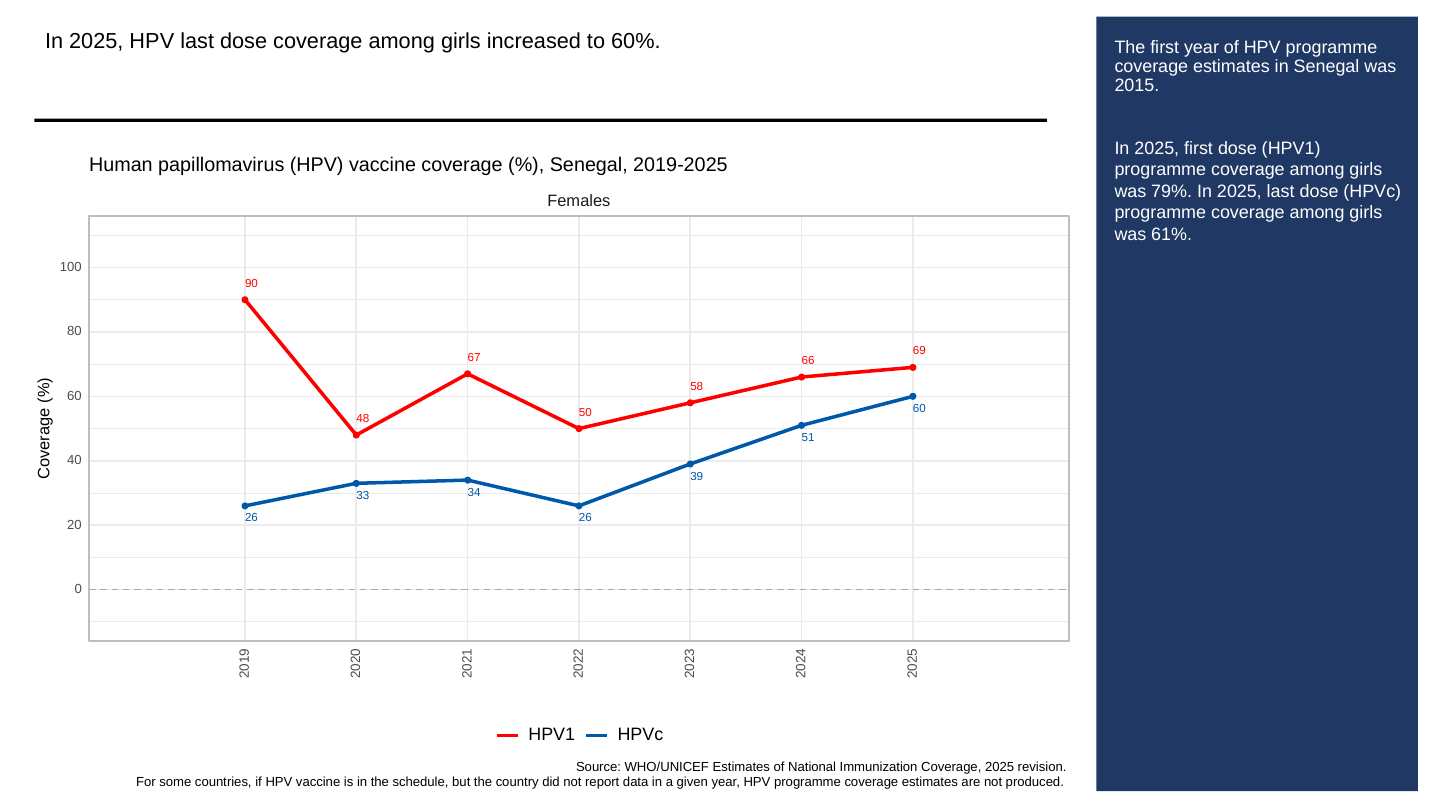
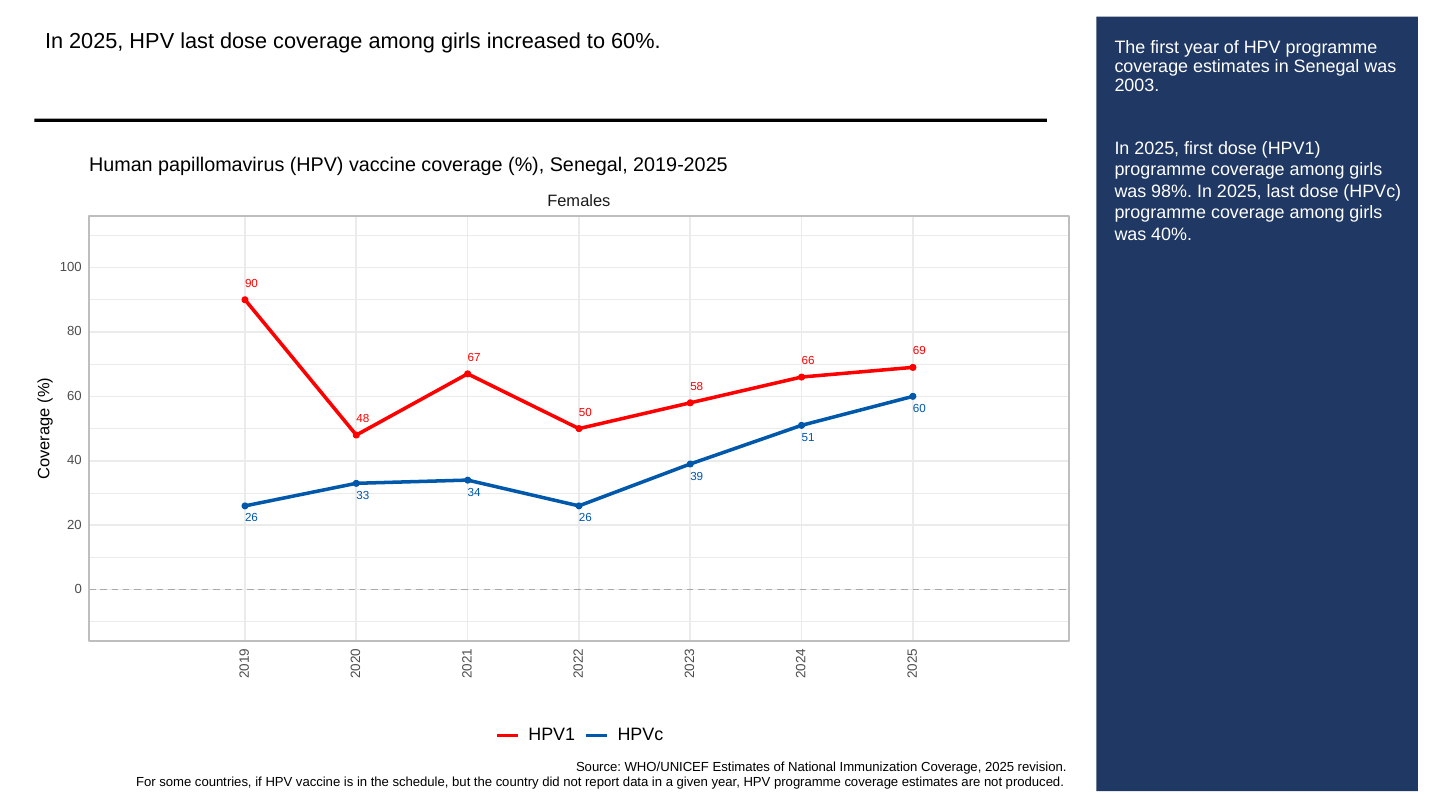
2015: 2015 -> 2003 (1137, 86)
79%: 79% -> 98% (1172, 191)
61%: 61% -> 40% (1172, 234)
